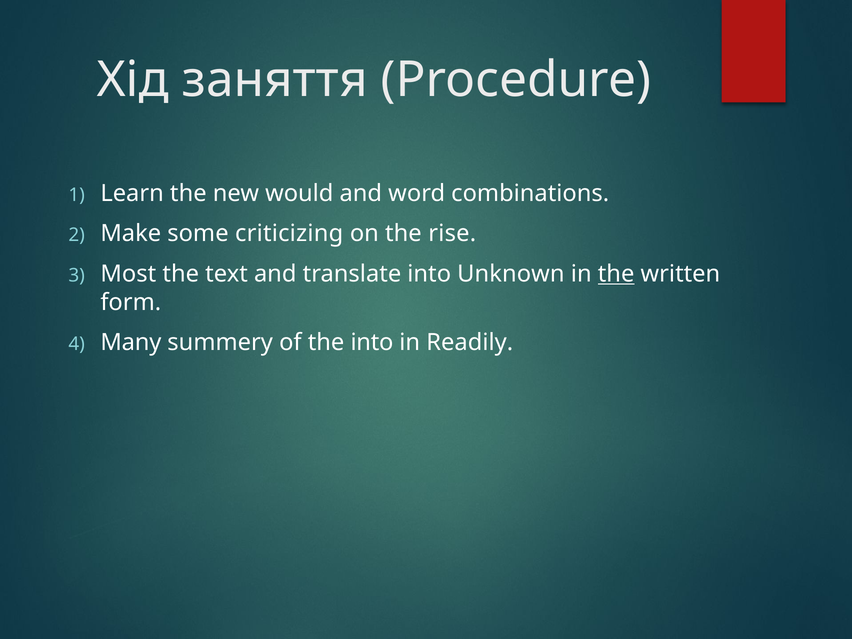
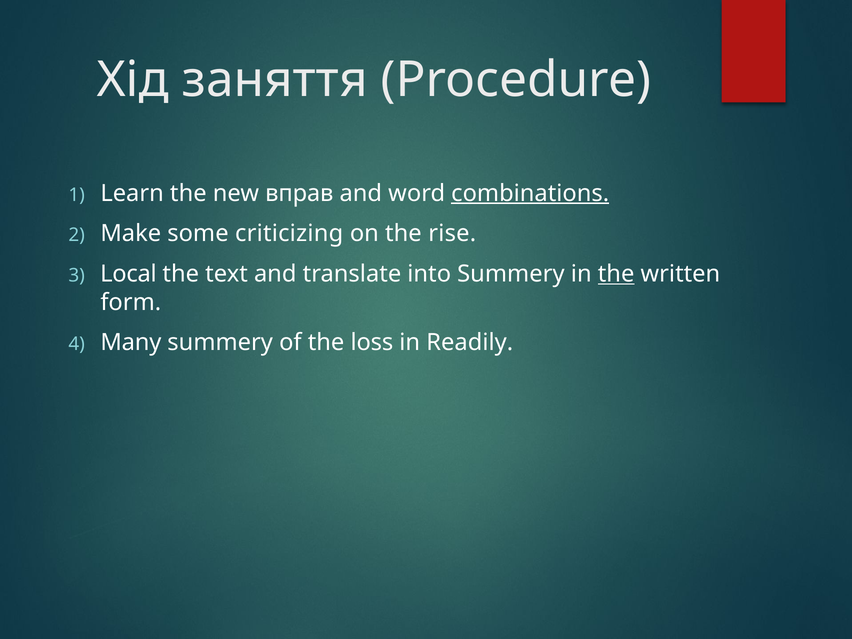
would: would -> вправ (299, 193)
combinations underline: none -> present (530, 193)
Most: Most -> Local (128, 274)
into Unknown: Unknown -> Summery (511, 274)
the into: into -> loss (372, 343)
